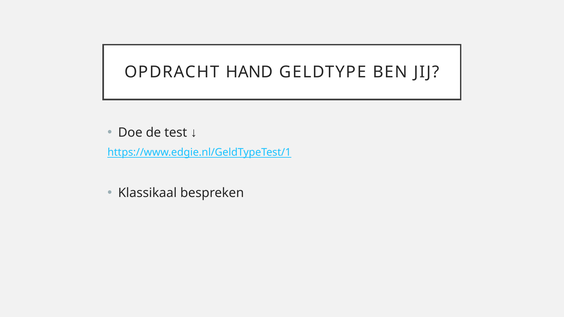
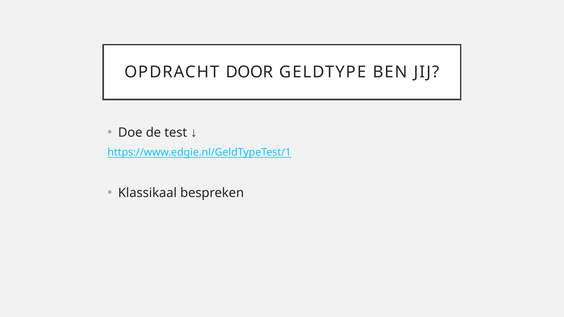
HAND: HAND -> DOOR (249, 72)
